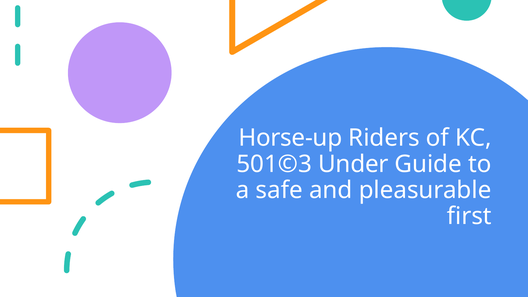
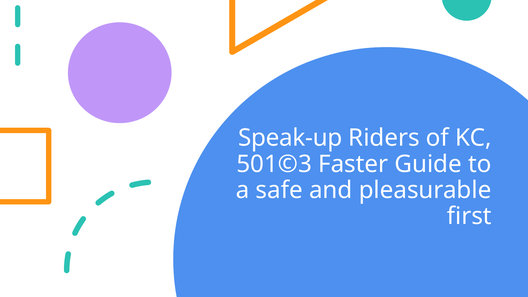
Horse-up: Horse-up -> Speak-up (290, 138)
Under: Under -> Faster (353, 164)
